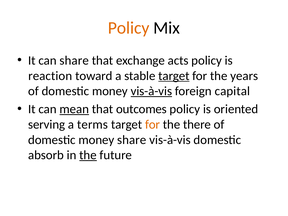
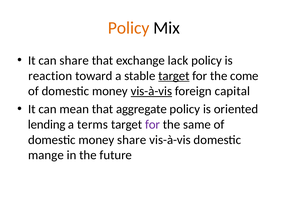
acts: acts -> lack (178, 60)
years: years -> come (244, 76)
mean underline: present -> none (74, 109)
outcomes: outcomes -> aggregate (141, 109)
serving: serving -> lending (47, 124)
for colour: orange -> purple (153, 124)
there: there -> same (197, 124)
absorb: absorb -> mange (46, 155)
the underline: present -> none (88, 155)
